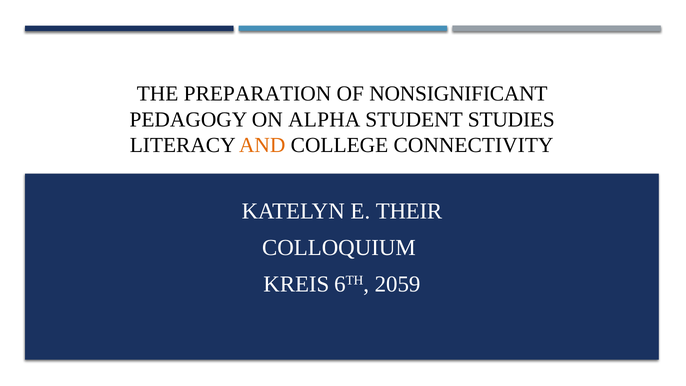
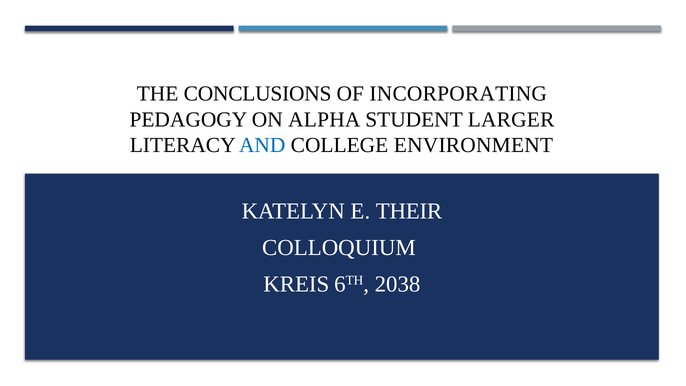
PREPARATION: PREPARATION -> CONCLUSIONS (258, 94)
NONSIGNIFICANT: NONSIGNIFICANT -> INCORPORATING (458, 94)
STUDIES: STUDIES -> LARGER (511, 120)
AND colour: orange -> blue (262, 145)
CONNECTIVITY: CONNECTIVITY -> ENVIRONMENT (473, 145)
2059: 2059 -> 2038 (398, 284)
